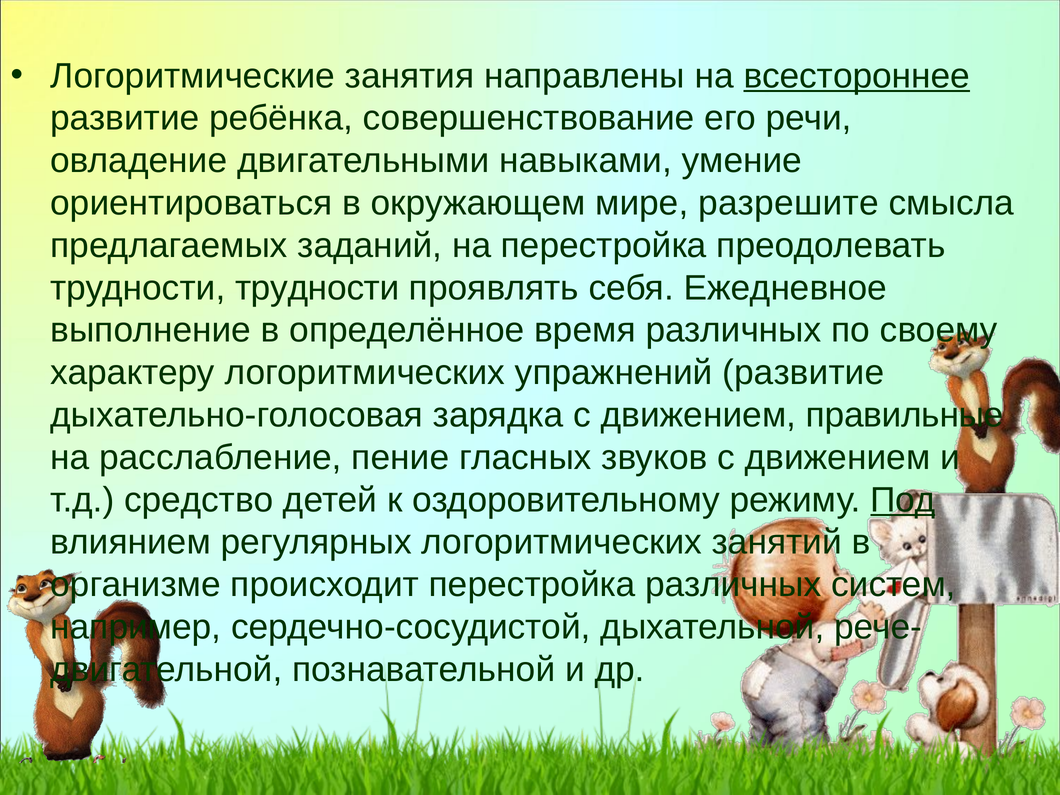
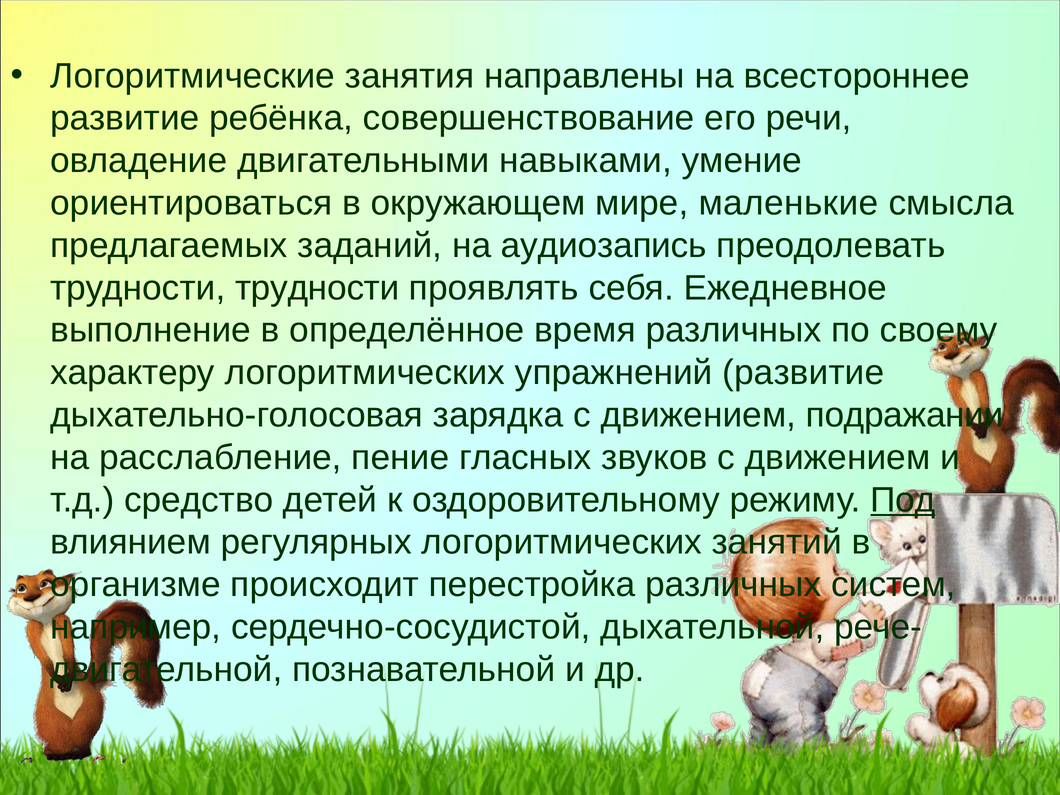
всестороннее underline: present -> none (857, 76)
разрешите: разрешите -> маленькие (788, 203)
на перестройка: перестройка -> аудиозапись (604, 245)
правильные: правильные -> подражании (905, 415)
